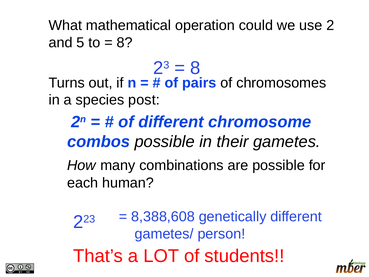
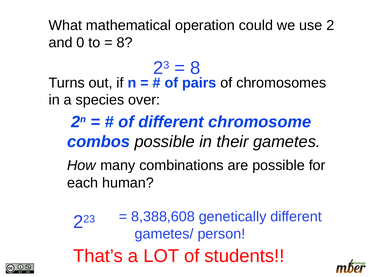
5: 5 -> 0 (80, 43)
post: post -> over (144, 100)
